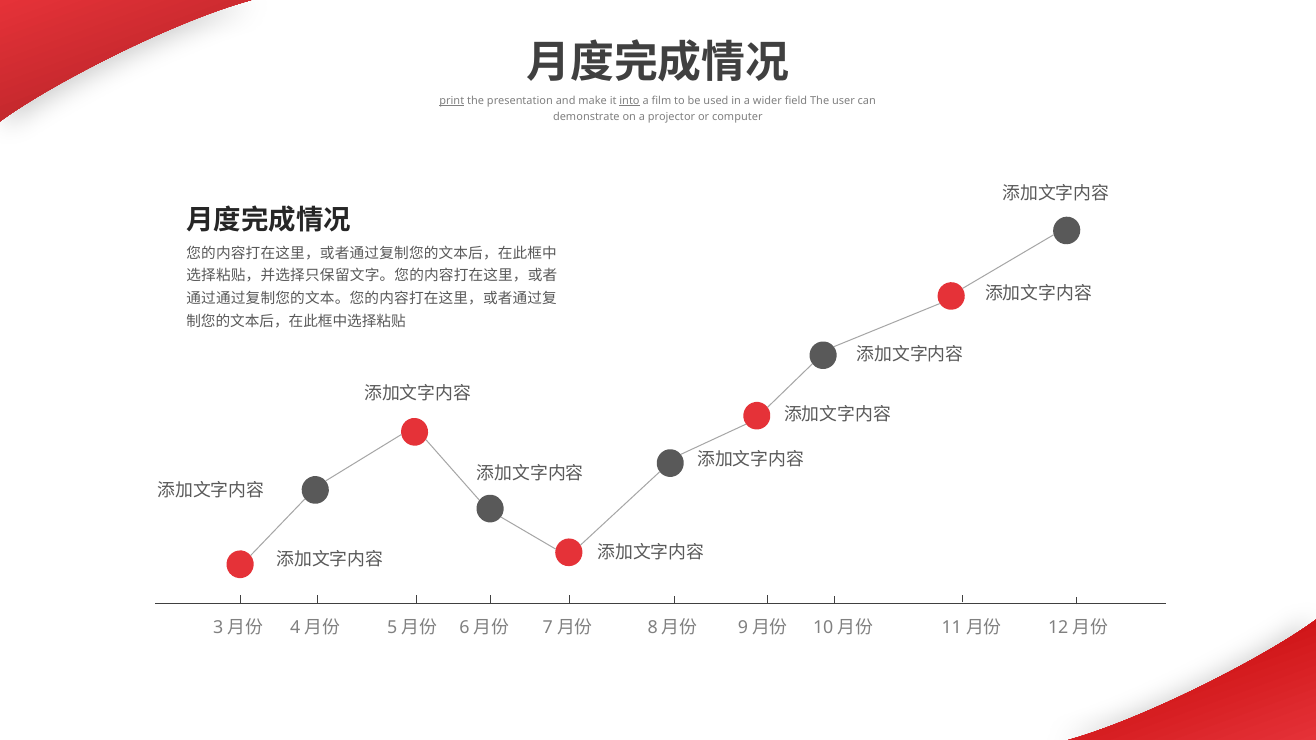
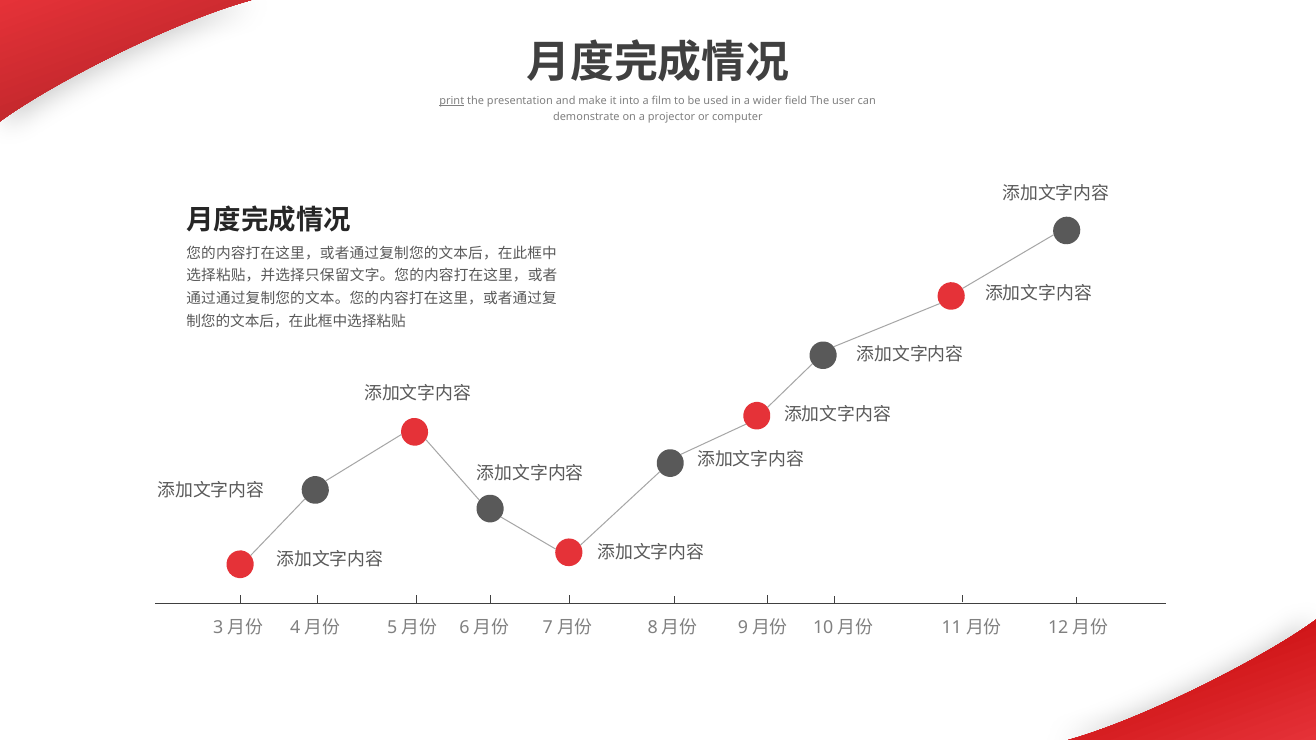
into underline: present -> none (629, 101)
